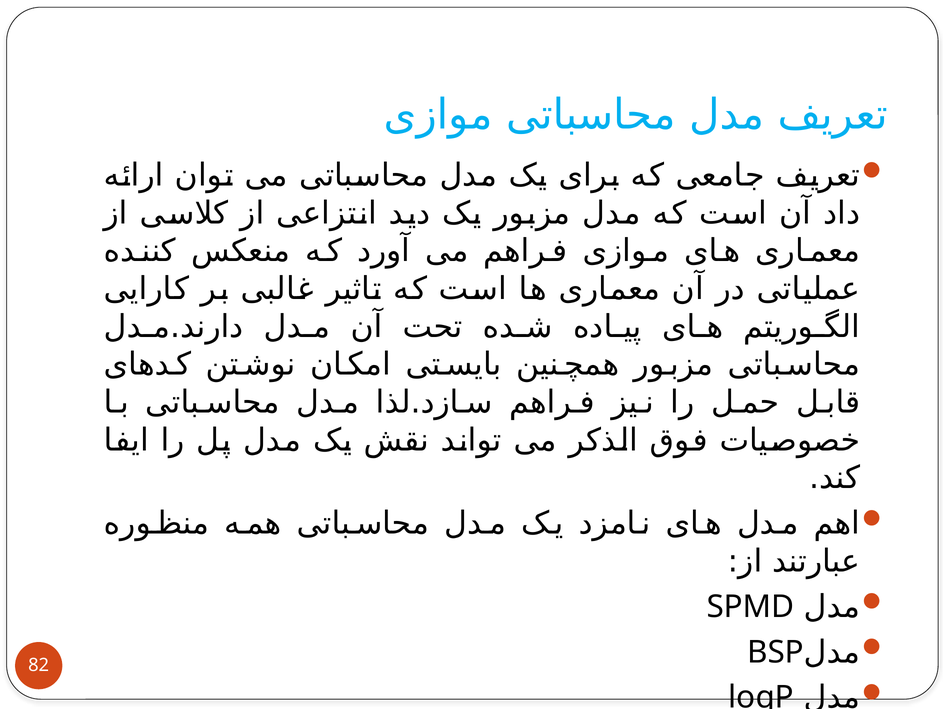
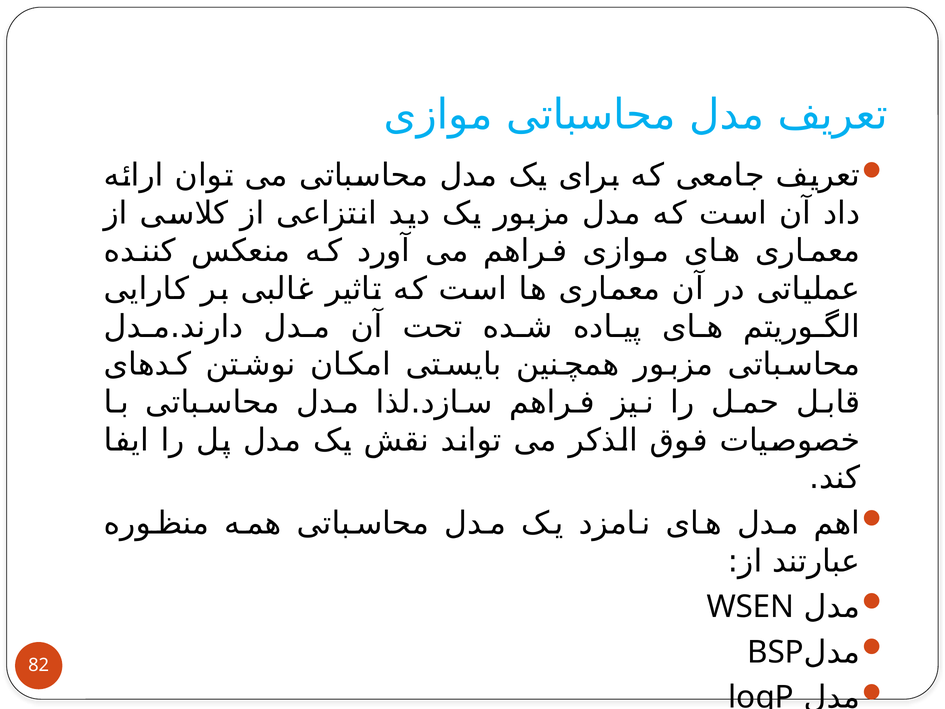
SPMD: SPMD -> WSEN (750, 606)
